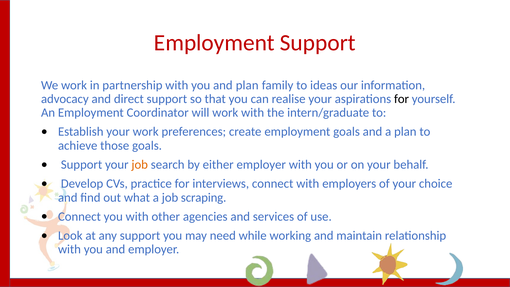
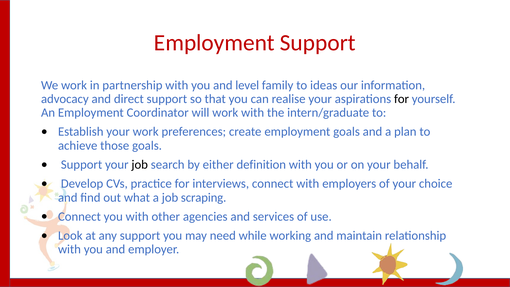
and plan: plan -> level (247, 85)
job colour: orange -> black (140, 165)
either employer: employer -> definition (261, 165)
